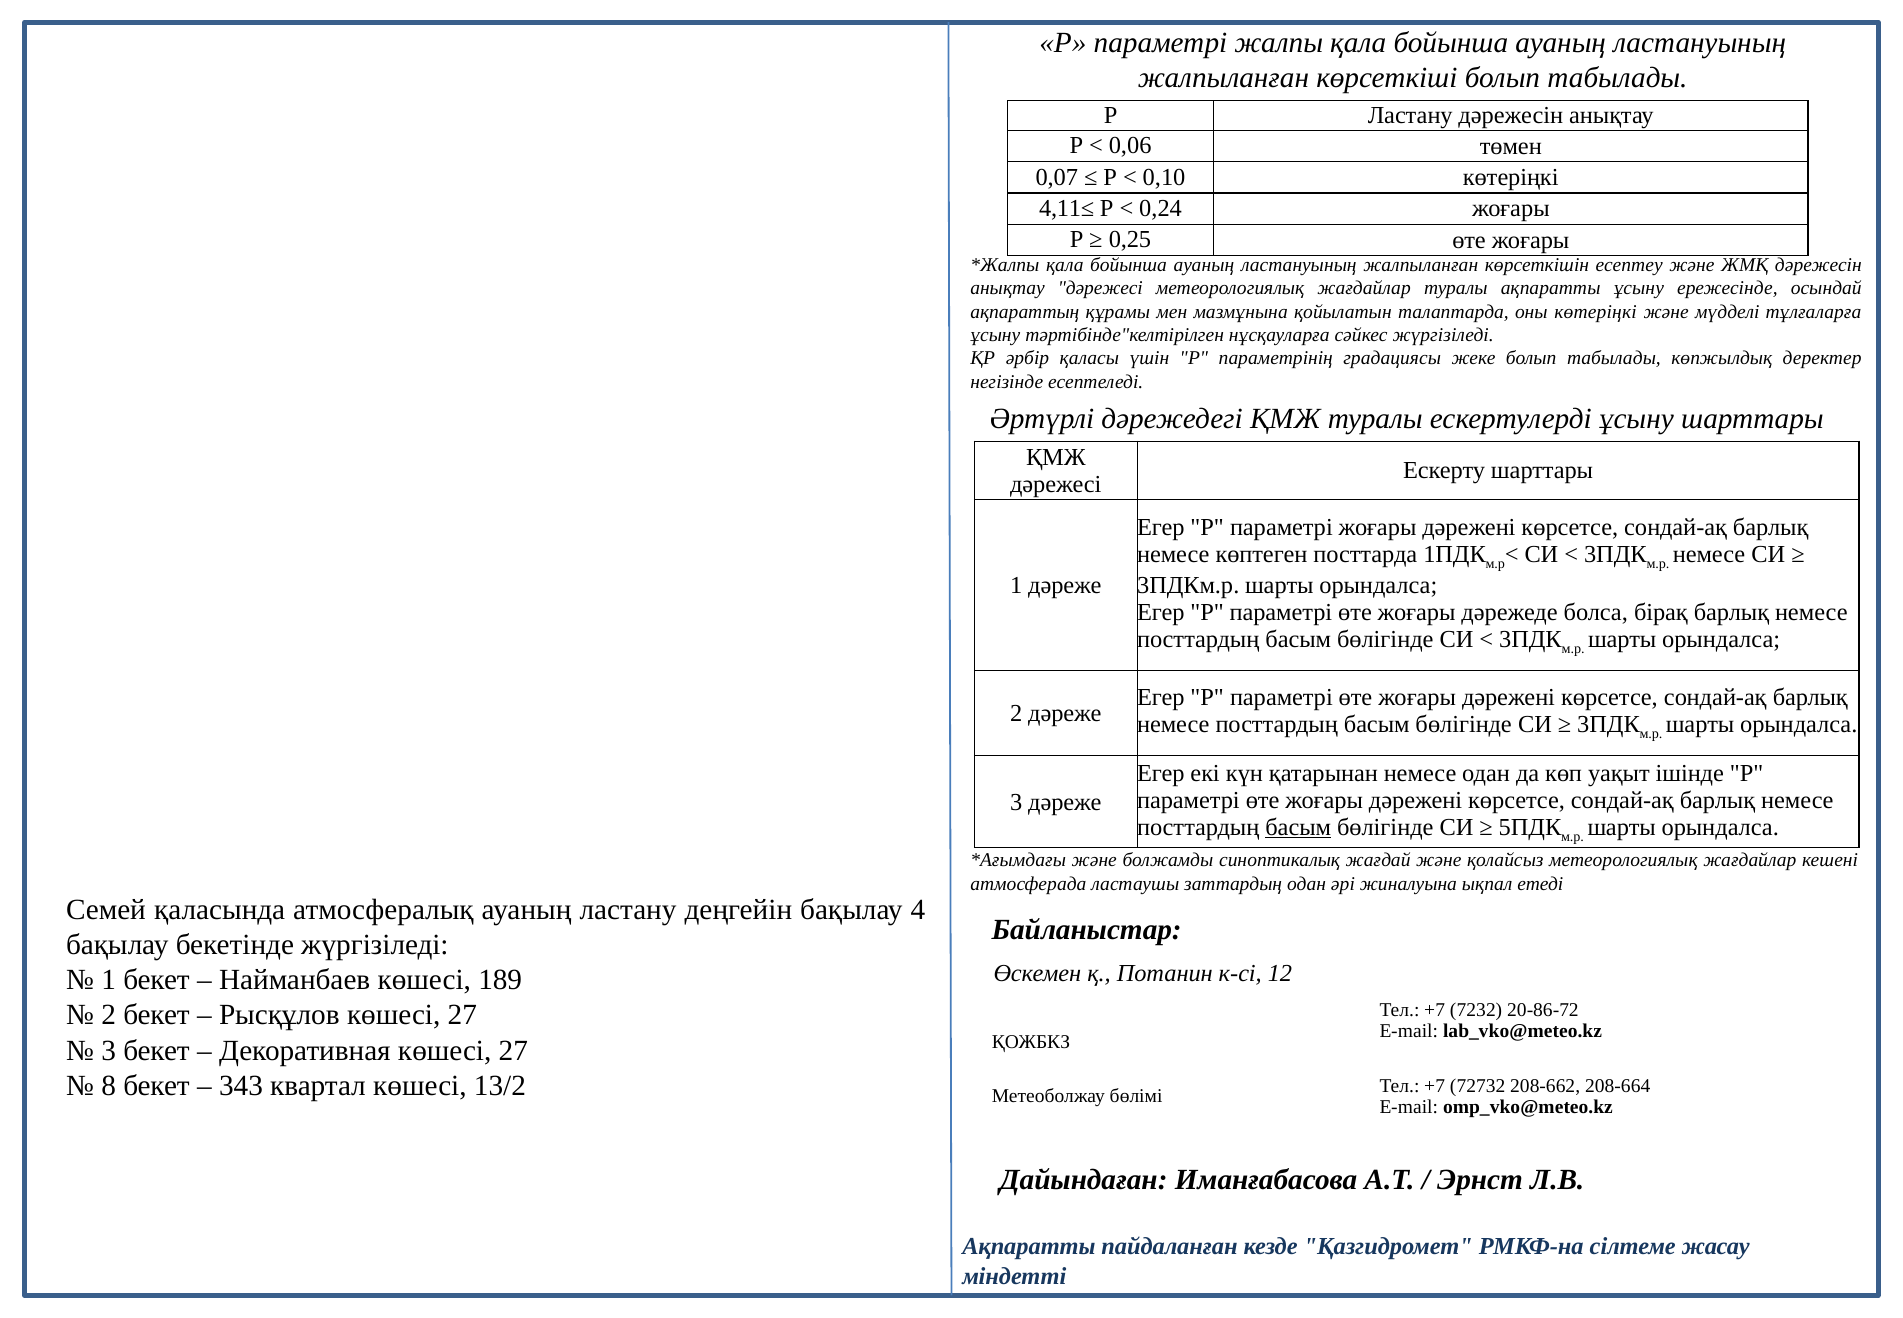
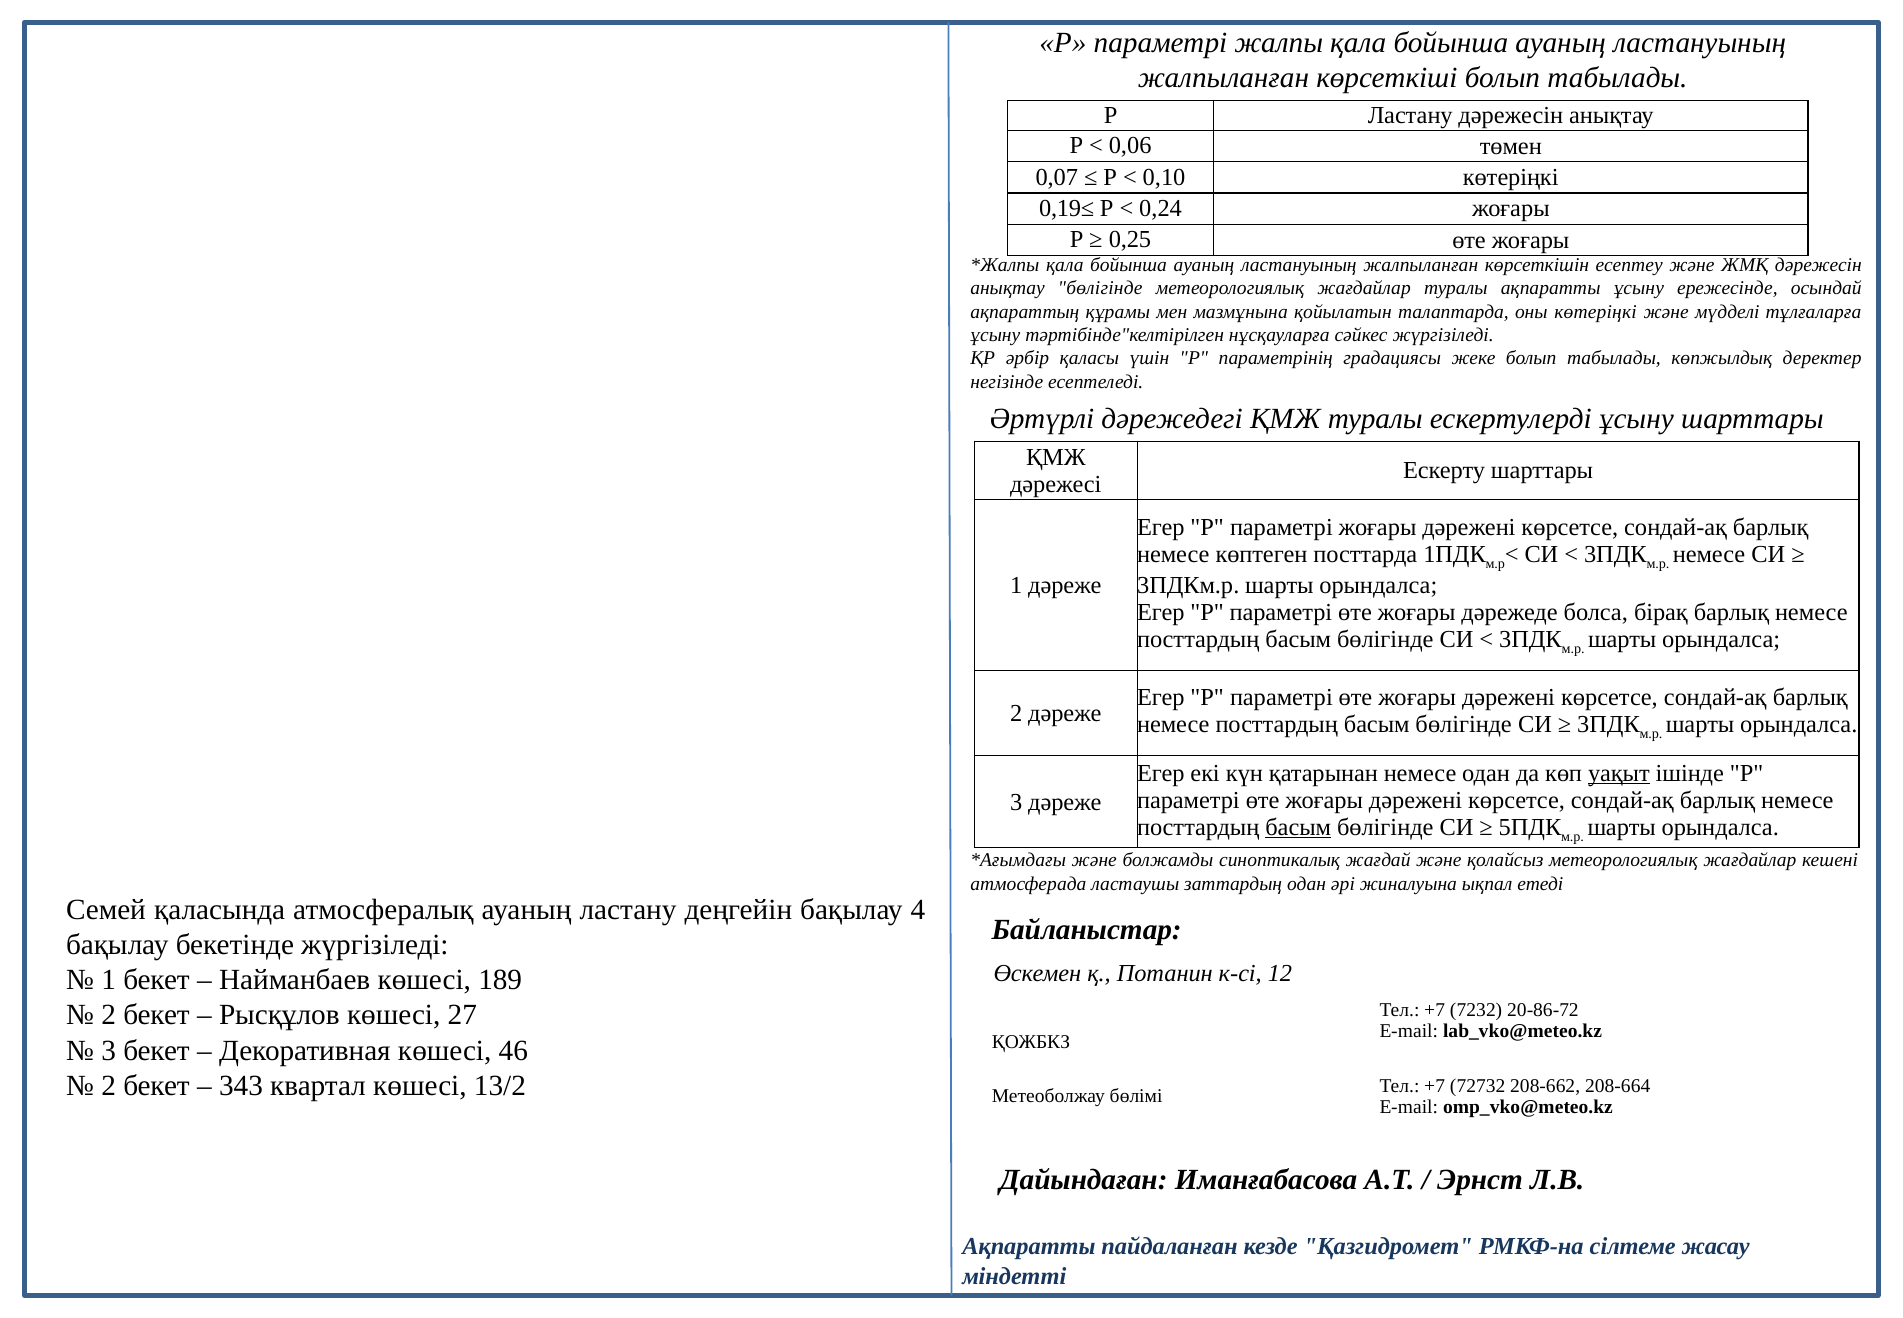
4,11≤: 4,11≤ -> 0,19≤ (1067, 208)
анықтау дәрежесі: дәрежесі -> бөлігінде (1100, 288)
уақыт underline: none -> present (1619, 773)
Декоративная көшесі 27: 27 -> 46 (513, 1050)
8: 8 -> 2 (109, 1085)
